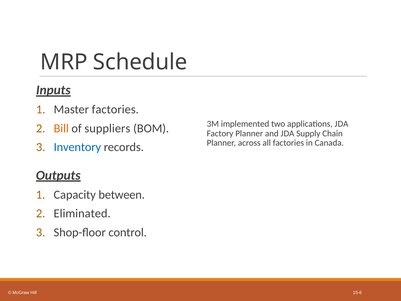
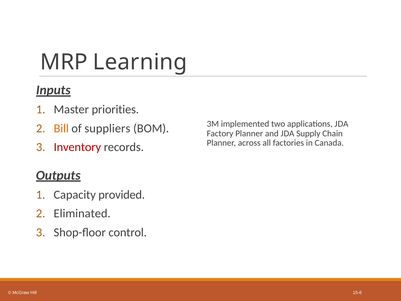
Schedule: Schedule -> Learning (140, 62)
Master factories: factories -> priorities (115, 110)
Inventory colour: blue -> red (77, 147)
between: between -> provided (122, 195)
